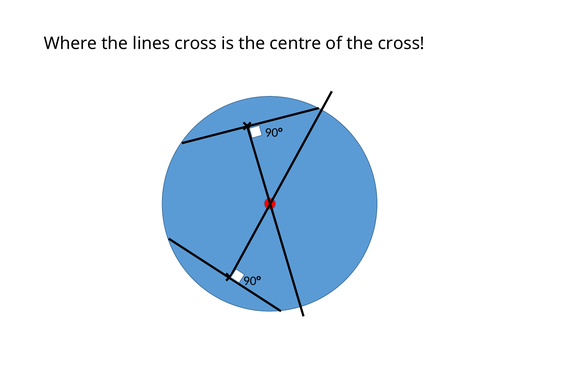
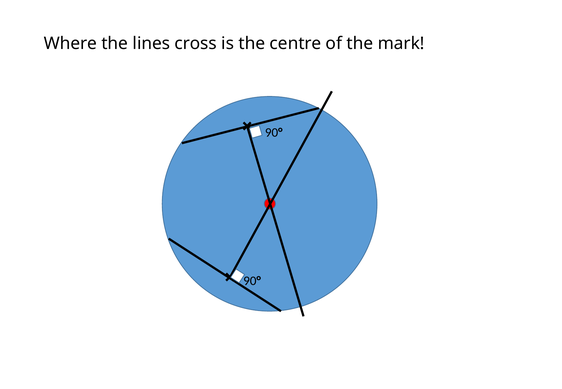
the cross: cross -> mark (401, 44)
